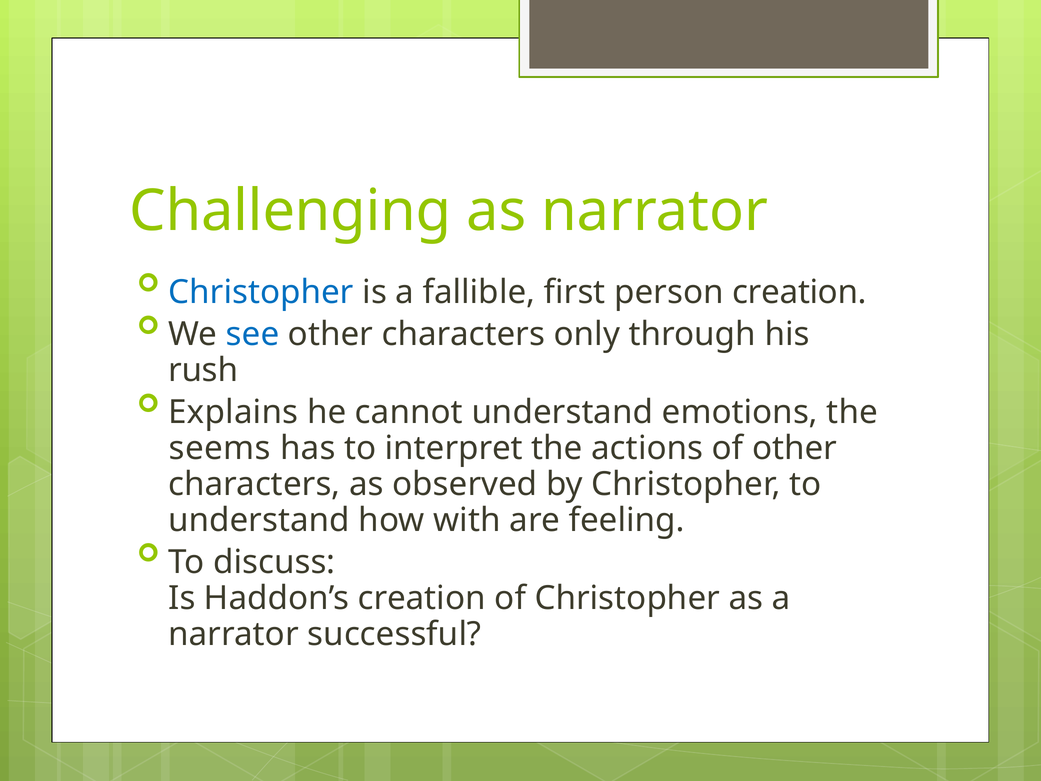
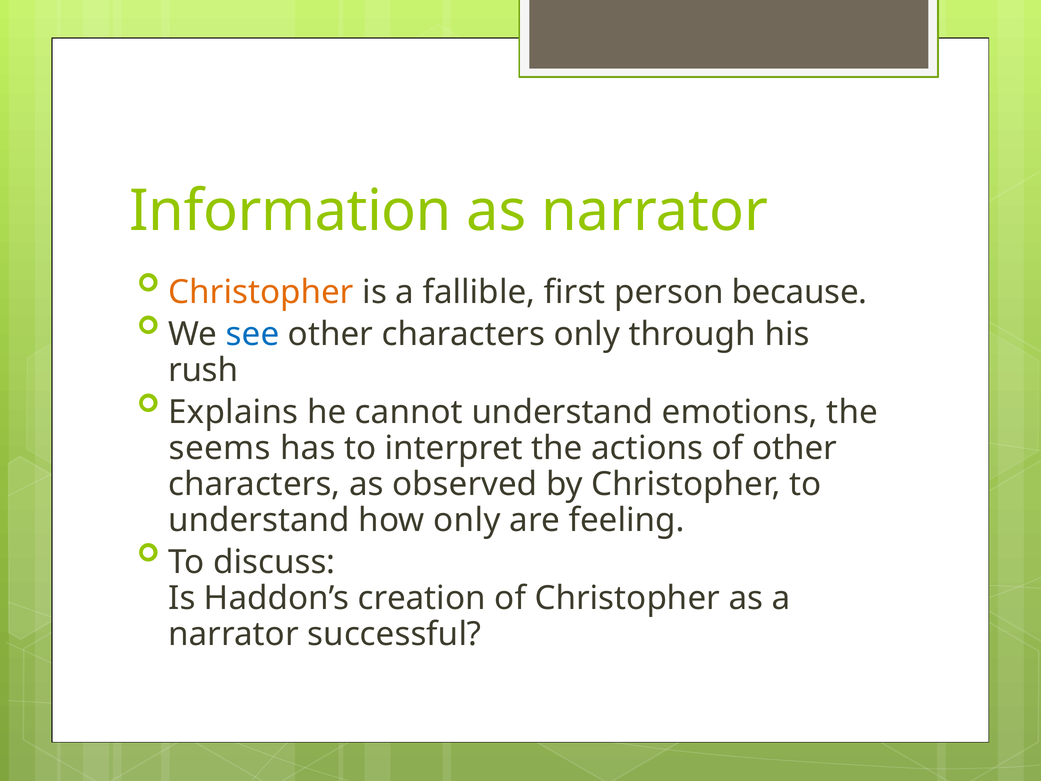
Challenging: Challenging -> Information (290, 211)
Christopher colour: blue -> orange (261, 292)
person creation: creation -> because (800, 292)
how with: with -> only (467, 520)
